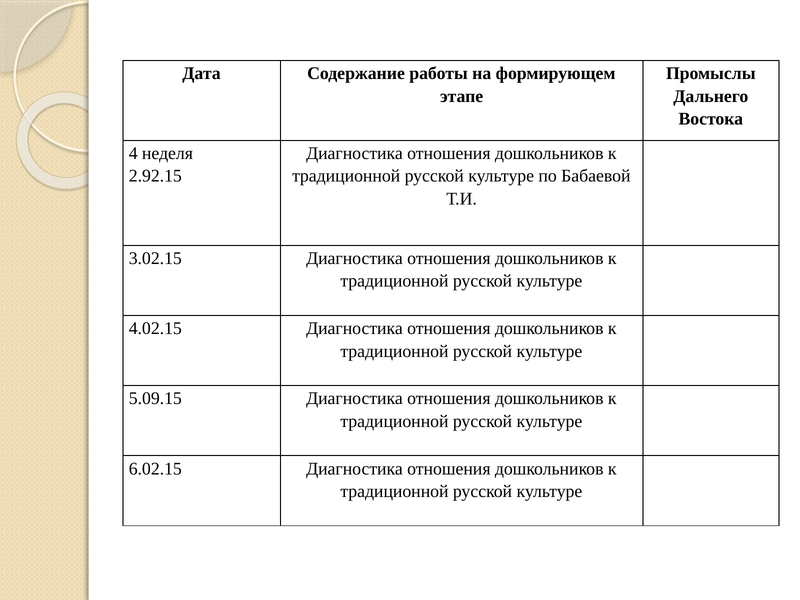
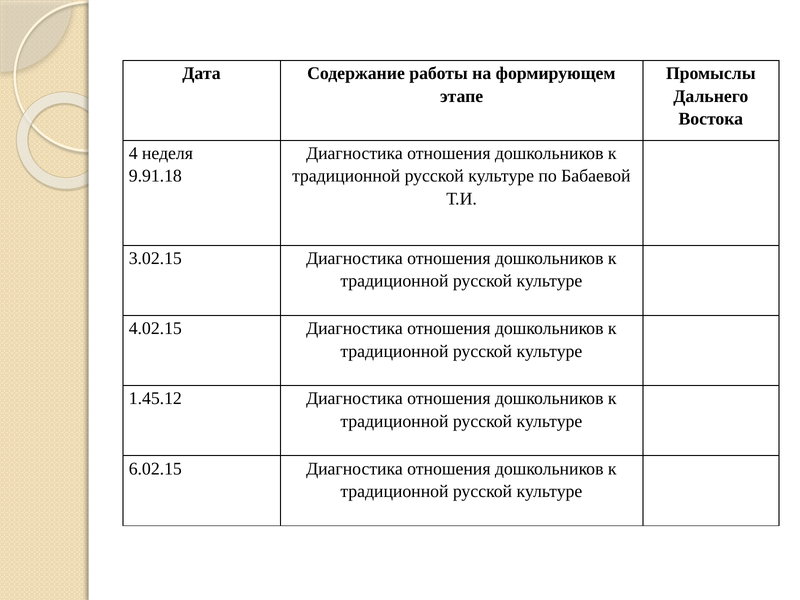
2.92.15: 2.92.15 -> 9.91.18 (155, 176)
5.09.15: 5.09.15 -> 1.45.12 (155, 399)
